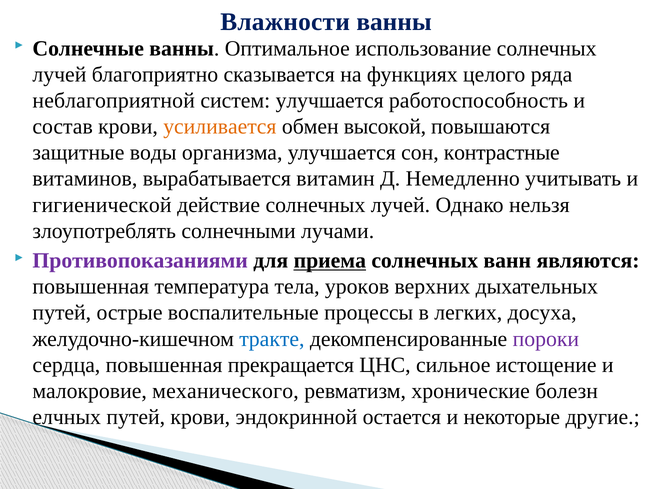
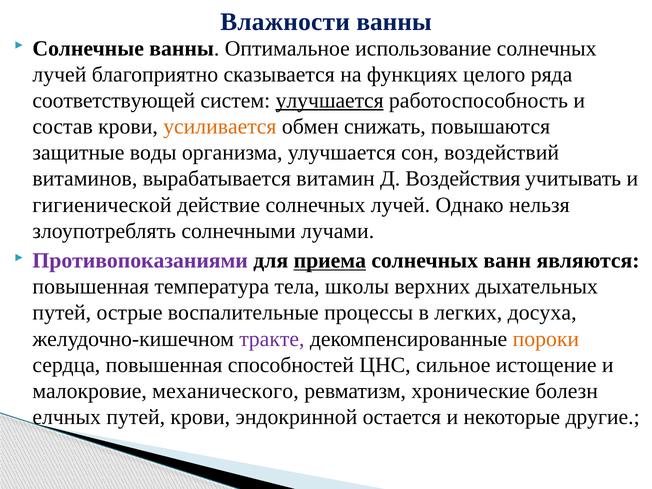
неблагоприятной: неблагоприятной -> соответствующей (114, 101)
улучшается underline: none -> present (330, 101)
высокой: высокой -> снижать (385, 127)
контрастные: контрастные -> воздействий (502, 153)
Немедленно: Немедленно -> Воздействия (463, 179)
уроков: уроков -> школы (357, 287)
тракте colour: blue -> purple (272, 339)
пороки colour: purple -> orange (546, 339)
прекращается: прекращается -> способностей (291, 365)
